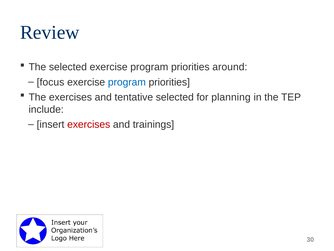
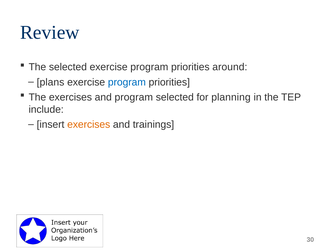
focus: focus -> plans (51, 82)
and tentative: tentative -> program (134, 97)
exercises colour: red -> orange (89, 124)
